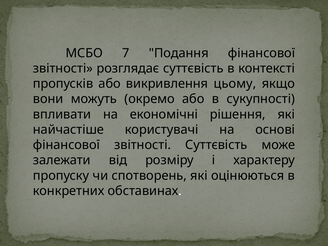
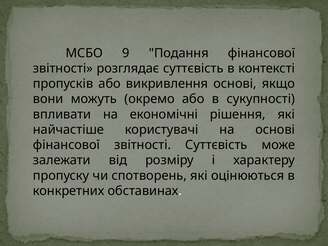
7: 7 -> 9 (126, 53)
викривлення цьому: цьому -> основі (235, 84)
